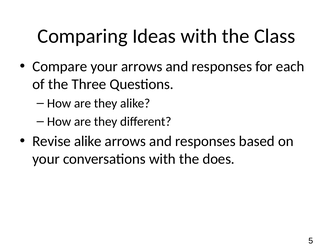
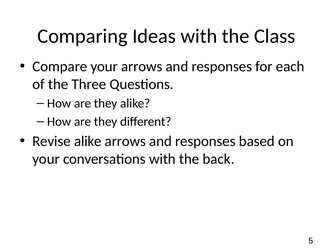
does: does -> back (219, 159)
